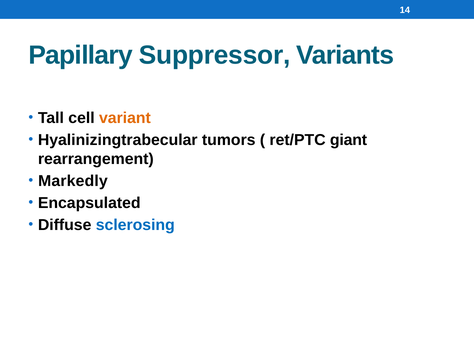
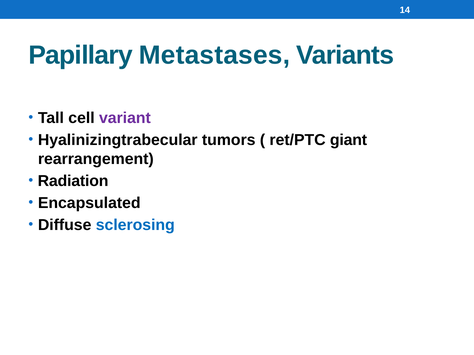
Suppressor: Suppressor -> Metastases (214, 55)
variant colour: orange -> purple (125, 118)
Markedly: Markedly -> Radiation (73, 181)
